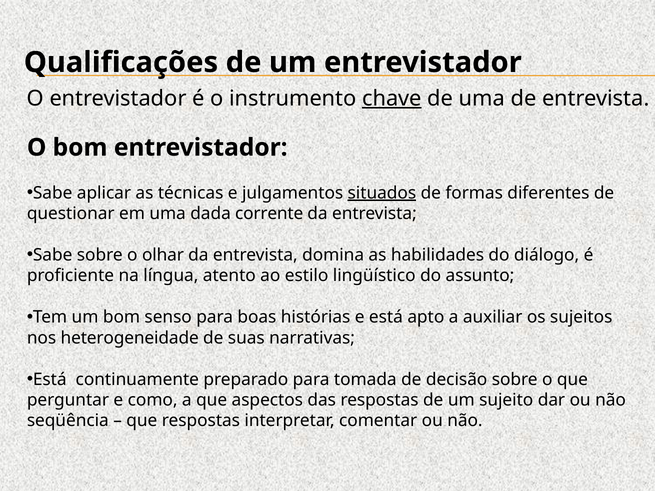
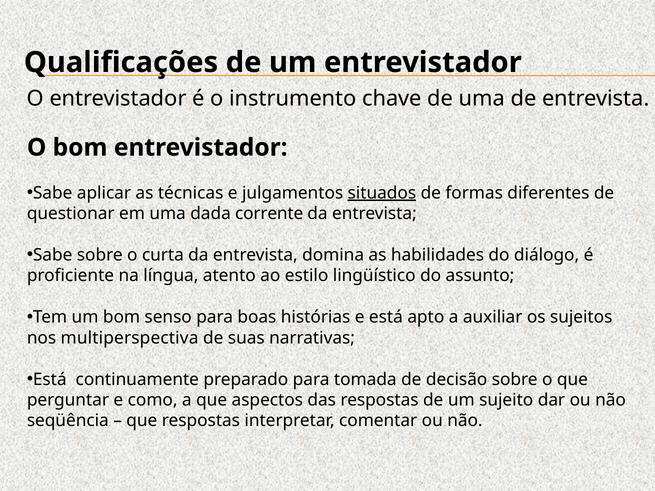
chave underline: present -> none (392, 98)
olhar: olhar -> curta (163, 255)
heterogeneidade: heterogeneidade -> multiperspectiva (130, 338)
